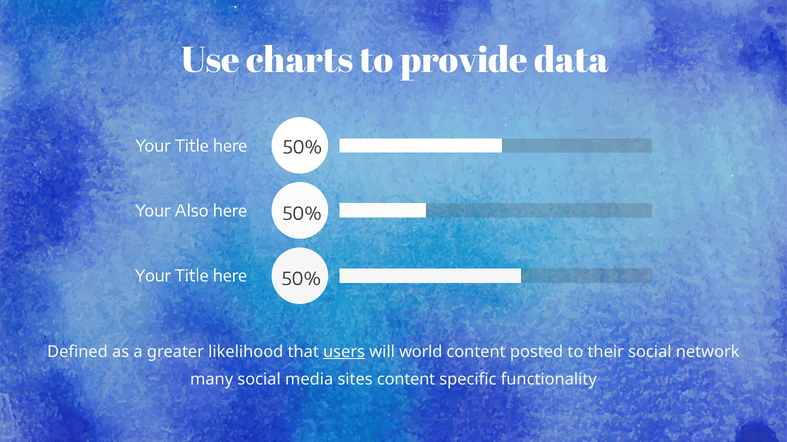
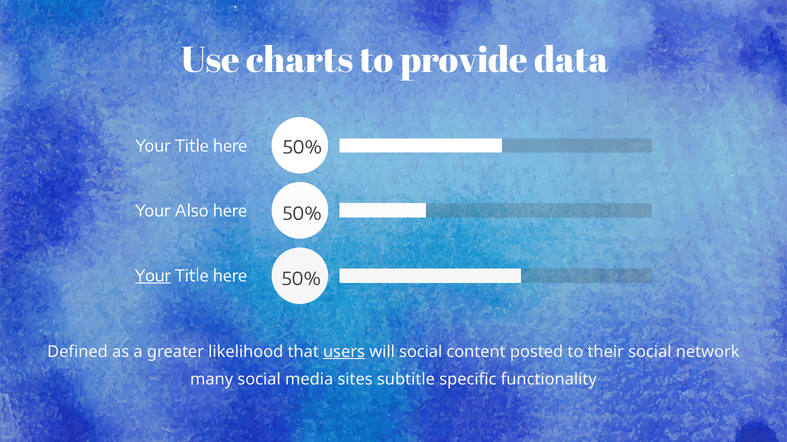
Your underline: none -> present (153, 276)
will world: world -> social (421, 352)
sites content: content -> subtitle (406, 380)
